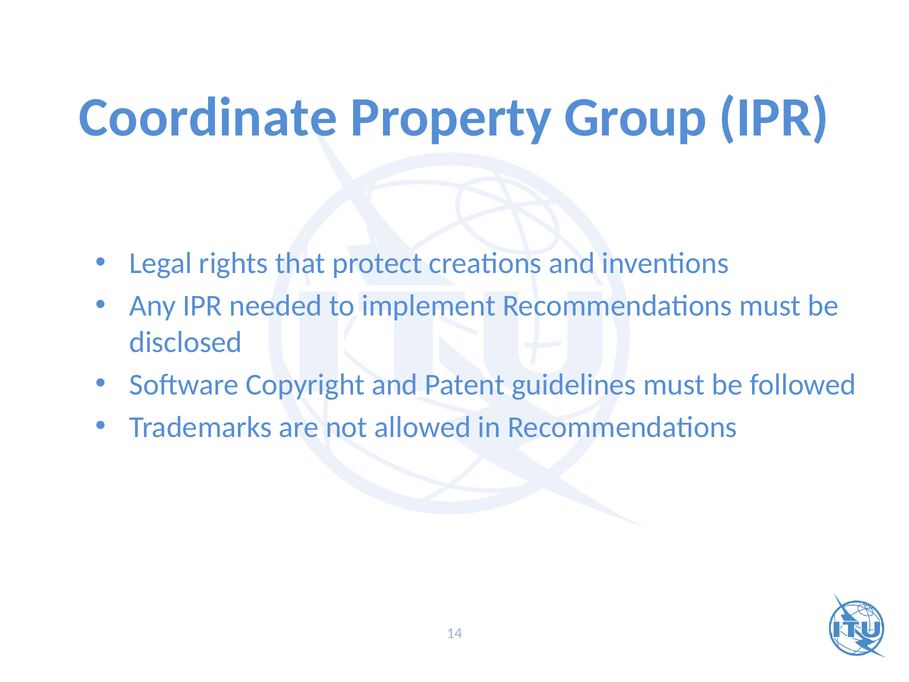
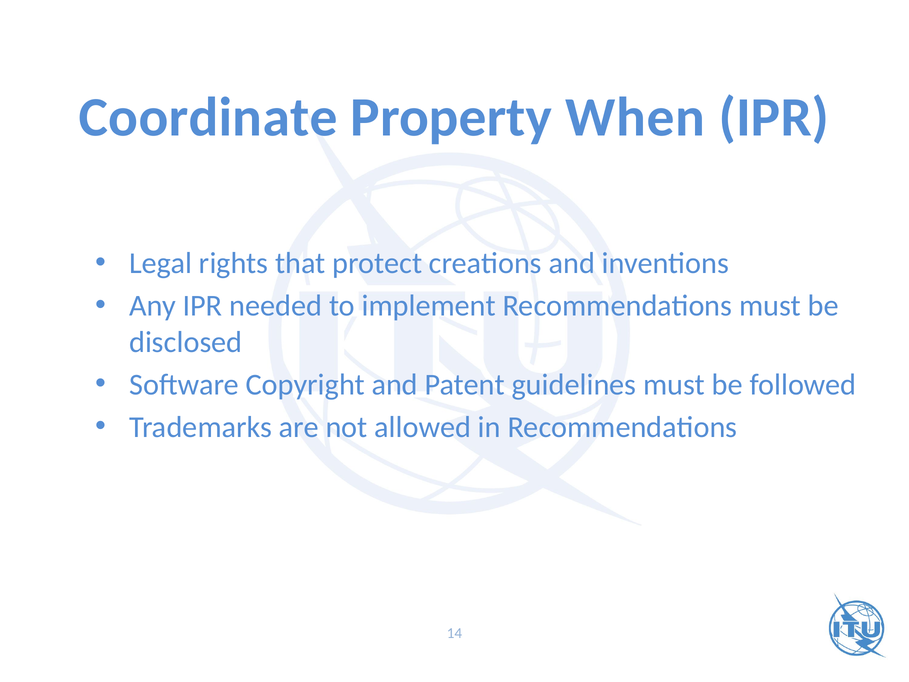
Group: Group -> When (635, 117)
